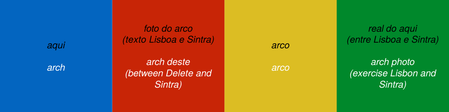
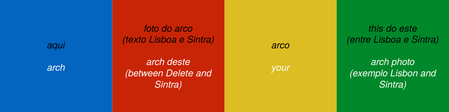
real: real -> this (376, 29)
do aqui: aqui -> este (408, 29)
arco: arco -> your (281, 68)
exercise: exercise -> exemplo (369, 74)
